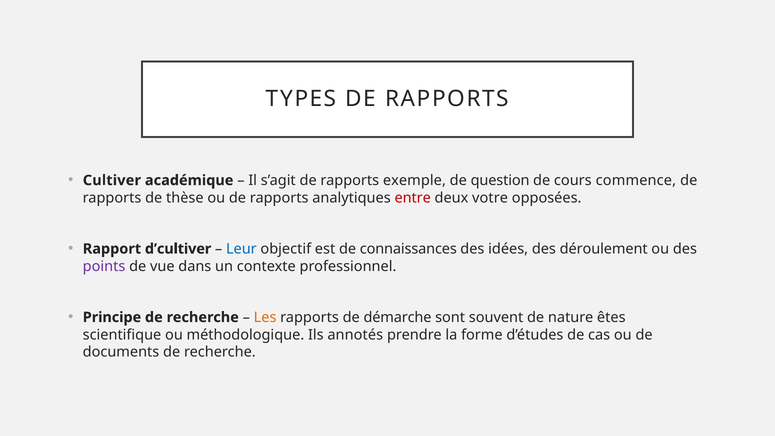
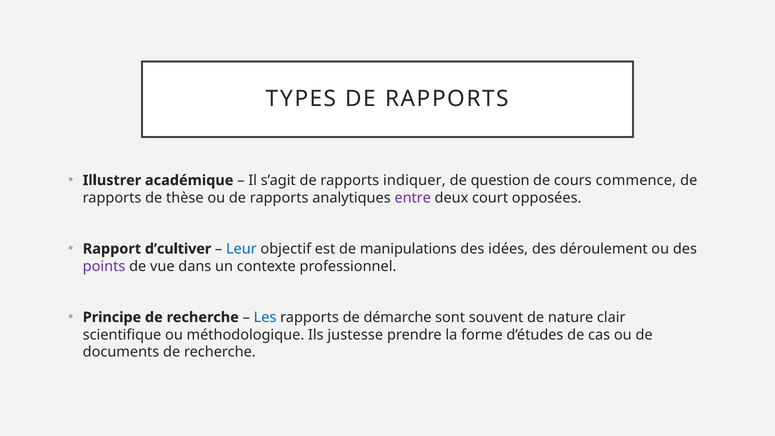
Cultiver: Cultiver -> Illustrer (112, 180)
exemple: exemple -> indiquer (414, 180)
entre colour: red -> purple (413, 198)
votre: votre -> court (490, 198)
connaissances: connaissances -> manipulations (408, 249)
Les colour: orange -> blue (265, 317)
êtes: êtes -> clair (611, 317)
annotés: annotés -> justesse (355, 335)
